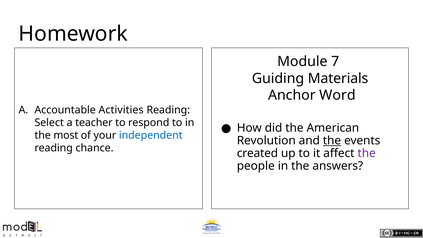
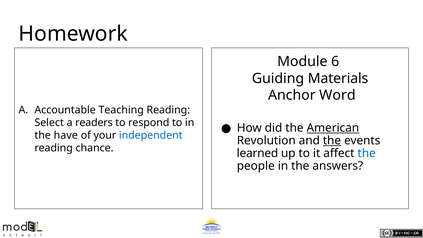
7: 7 -> 6 (335, 61)
Activities: Activities -> Teaching (121, 110)
teacher: teacher -> readers (94, 123)
American underline: none -> present (333, 128)
most: most -> have (66, 135)
created: created -> learned (257, 153)
the colour: purple -> blue (367, 153)
